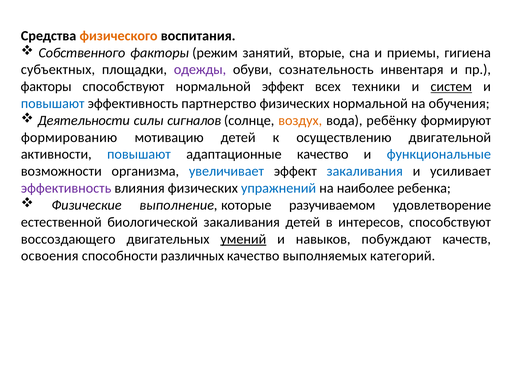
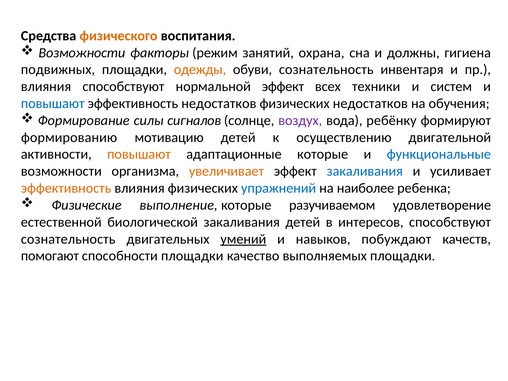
Собственного: Собственного -> Возможности (82, 53)
вторые: вторые -> охрана (322, 53)
приемы: приемы -> должны (413, 53)
субъектных: субъектных -> подвижных (58, 70)
одежды colour: purple -> orange (200, 70)
факторы: факторы -> влияния (46, 87)
систем underline: present -> none (451, 87)
эффективность партнерство: партнерство -> недостатков (219, 104)
физических нормальной: нормальной -> недостатков (370, 104)
Деятельности: Деятельности -> Формирование (84, 120)
воздух colour: orange -> purple (300, 120)
повышают colour: blue -> orange (139, 154)
адаптационные качество: качество -> которые (323, 154)
увеличивает colour: blue -> orange (226, 171)
эффективность colour: purple -> orange (66, 188)
воссоздающего: воссоздающего -> сознательность (68, 239)
освоения: освоения -> помогают (50, 256)
способности различных: различных -> площадки (192, 256)
выполняемых категорий: категорий -> площадки (403, 256)
